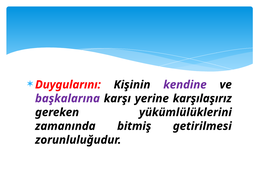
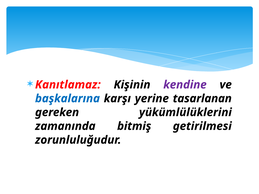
Duygularını: Duygularını -> Kanıtlamaz (68, 85)
başkalarına colour: purple -> blue (67, 99)
karşılaşırız: karşılaşırız -> tasarlanan (202, 99)
